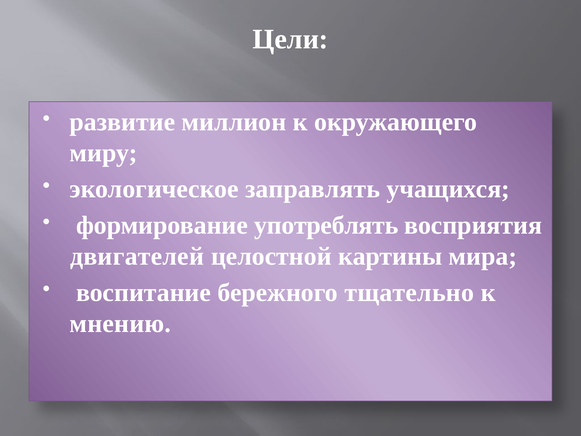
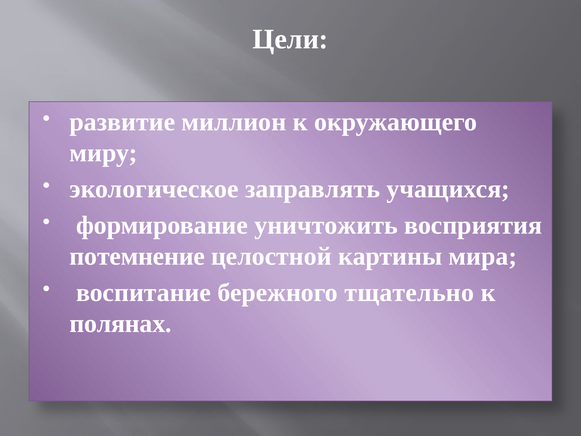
употреблять: употреблять -> уничтожить (326, 225)
двигателей: двигателей -> потемнение (137, 256)
мнению: мнению -> полянах (121, 323)
